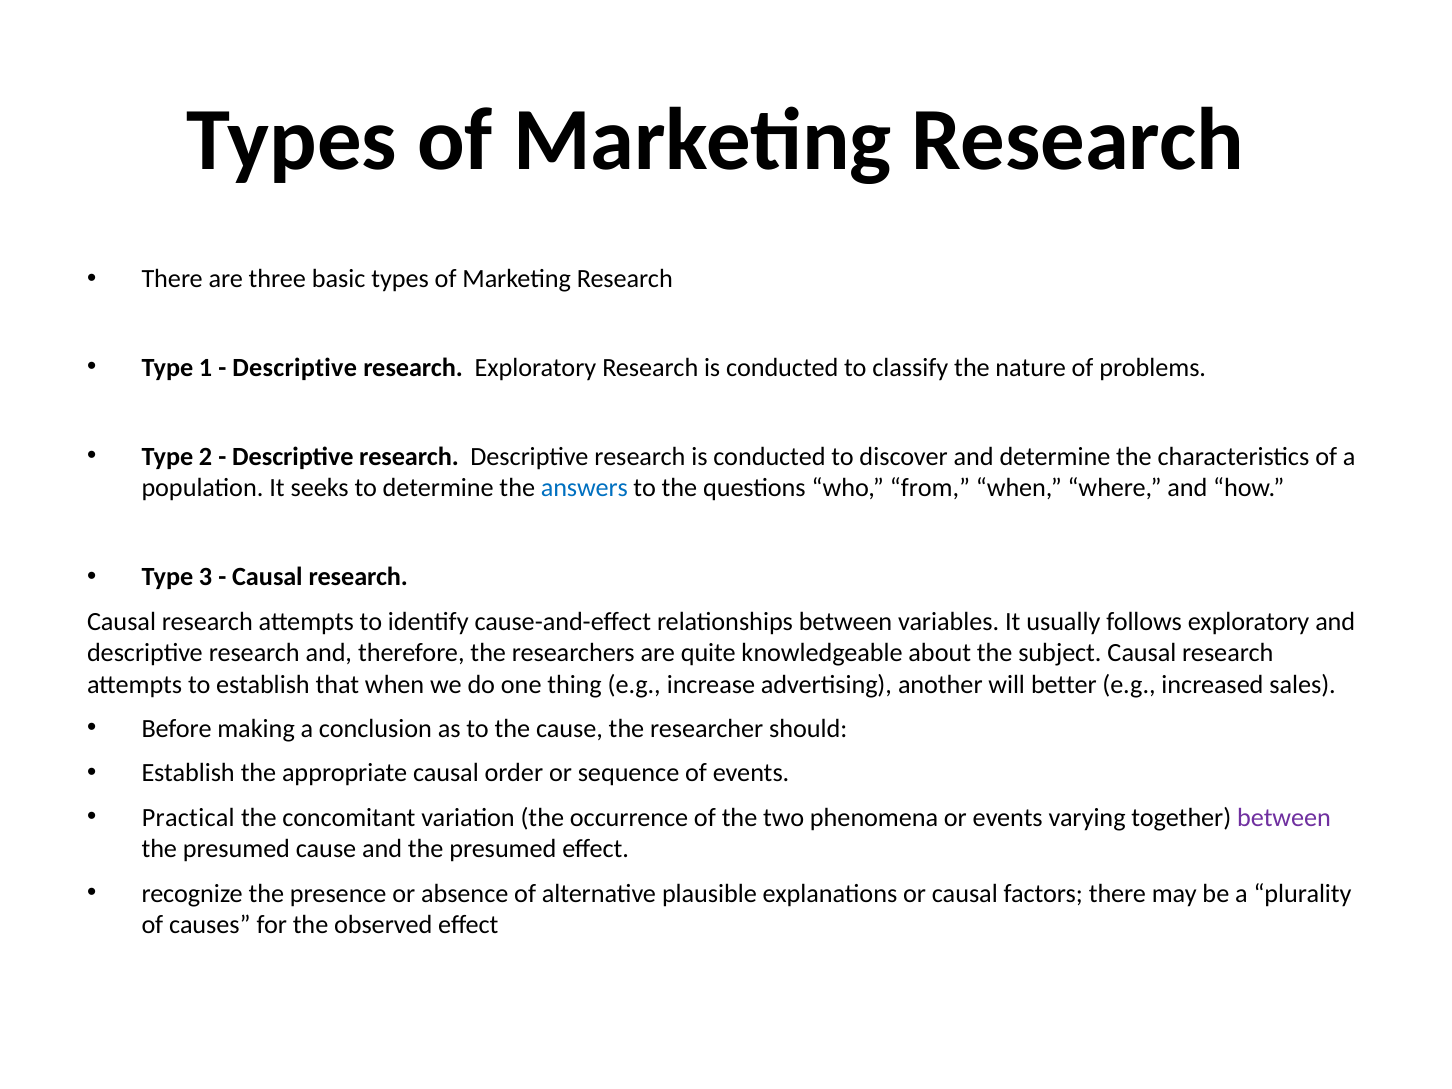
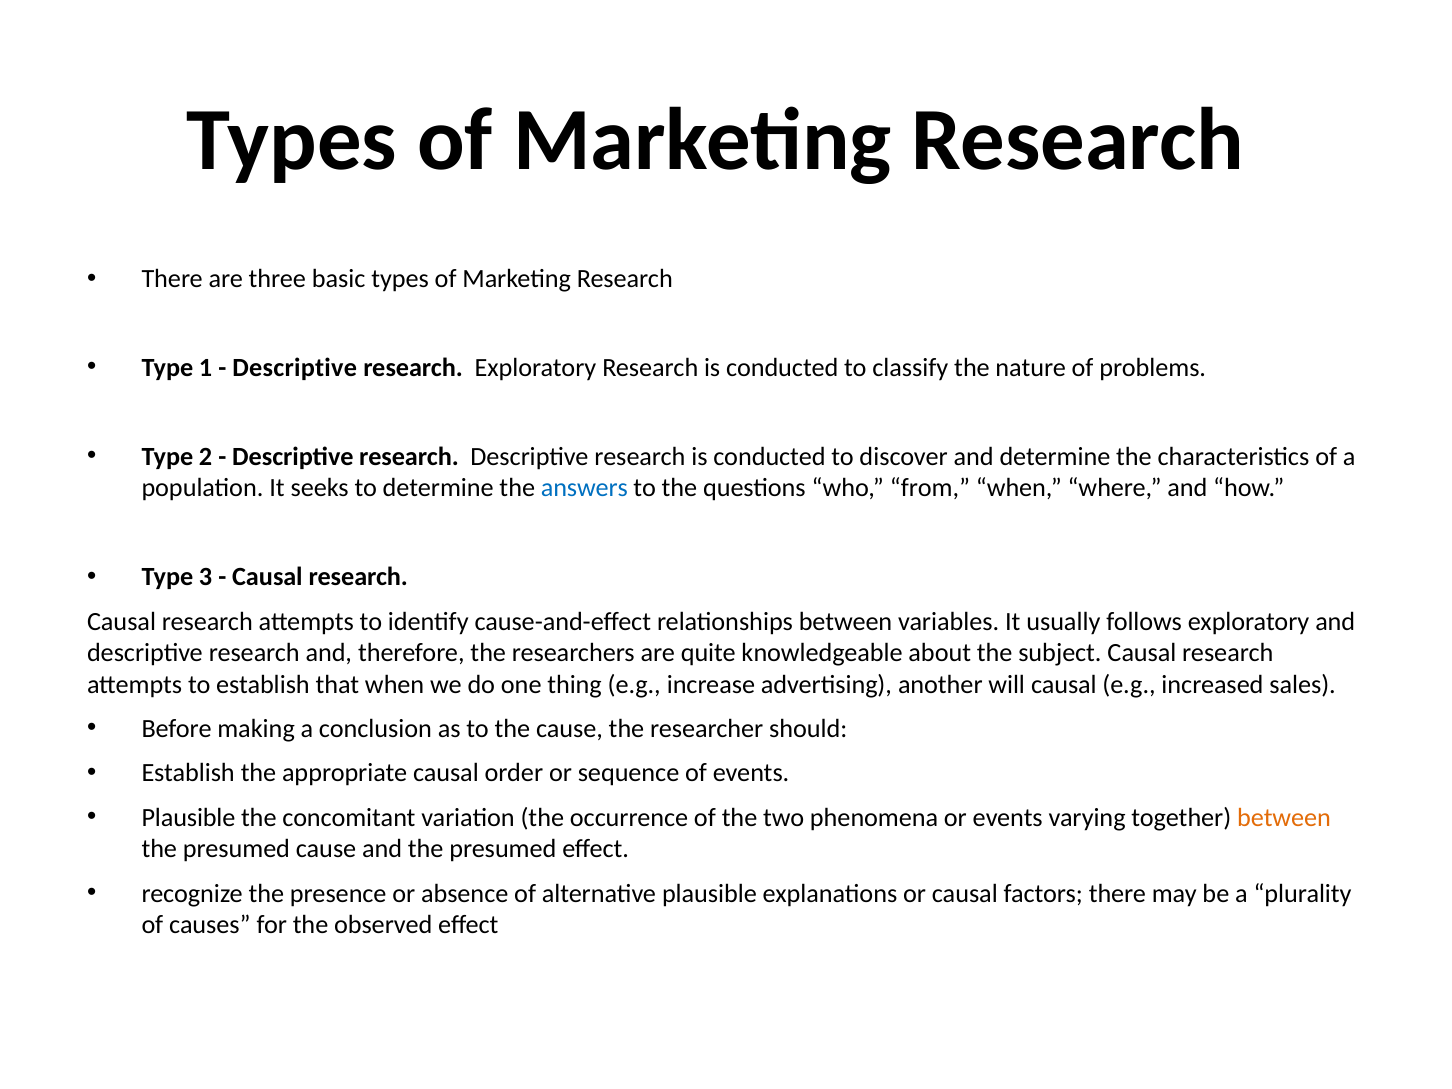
will better: better -> causal (1064, 684)
Practical: Practical -> Plausible (188, 818)
between colour: purple -> orange (1284, 818)
